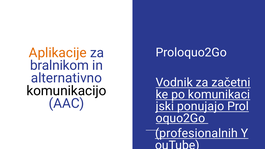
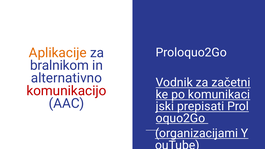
komunikacijo colour: black -> red (66, 91)
ponujajo: ponujajo -> prepisati (201, 106)
profesionalnih: profesionalnih -> organizacijami (197, 133)
